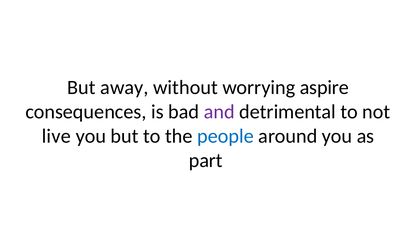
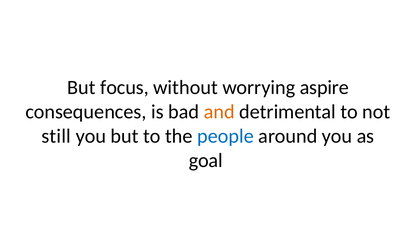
away: away -> focus (125, 88)
and colour: purple -> orange (219, 112)
live: live -> still (56, 136)
part: part -> goal (206, 160)
